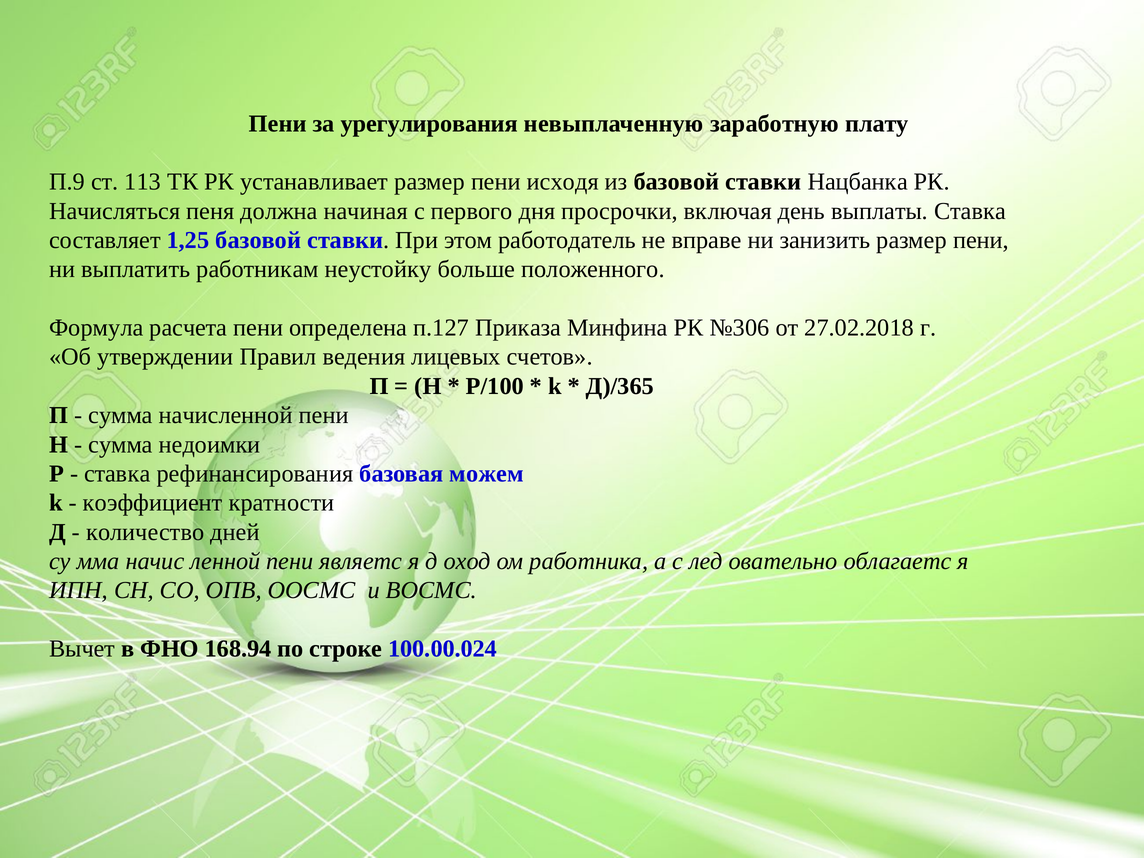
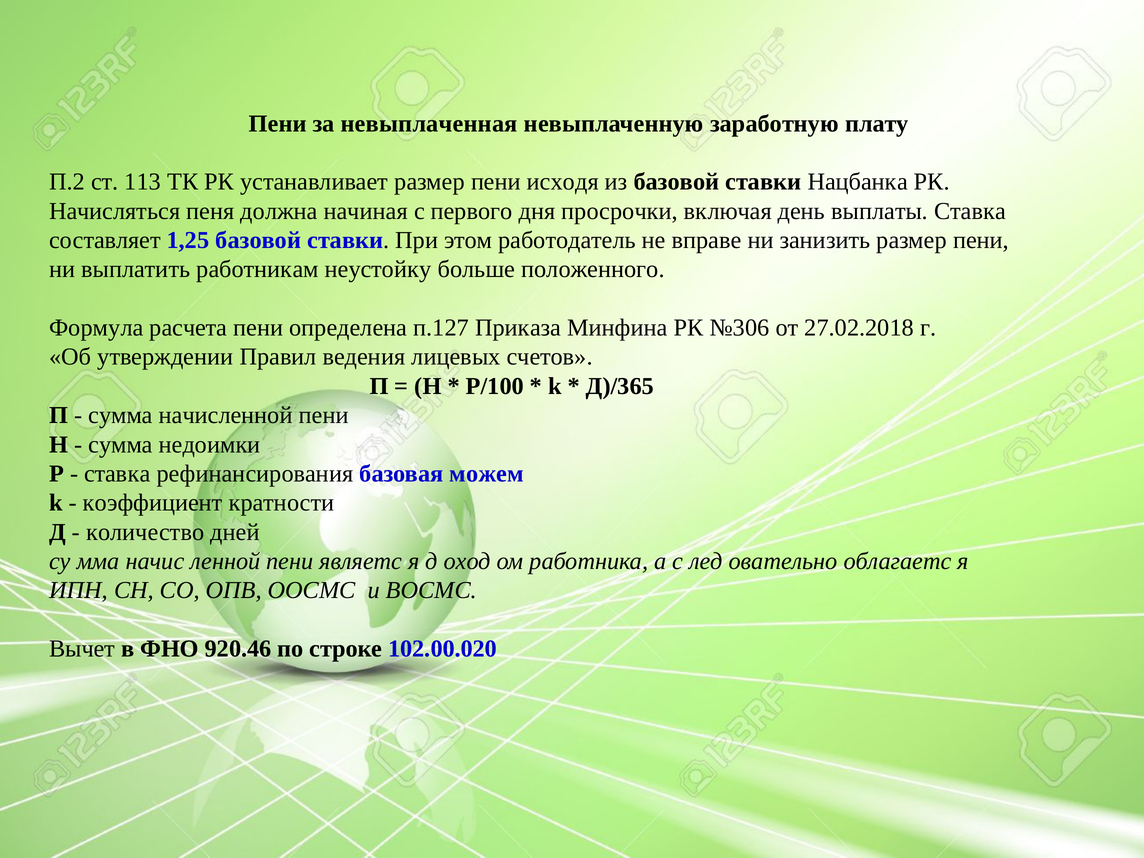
урегулирования: урегулирования -> невыплаченная (429, 123)
П.9: П.9 -> П.2 (67, 182)
168.94: 168.94 -> 920.46 (238, 649)
100.00.024: 100.00.024 -> 102.00.020 (443, 649)
